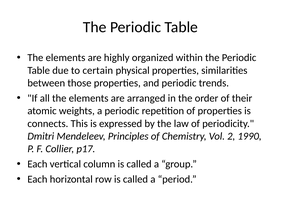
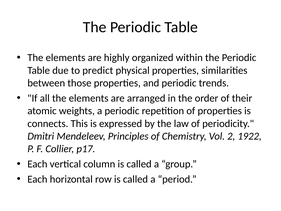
certain: certain -> predict (98, 70)
1990: 1990 -> 1922 (250, 136)
